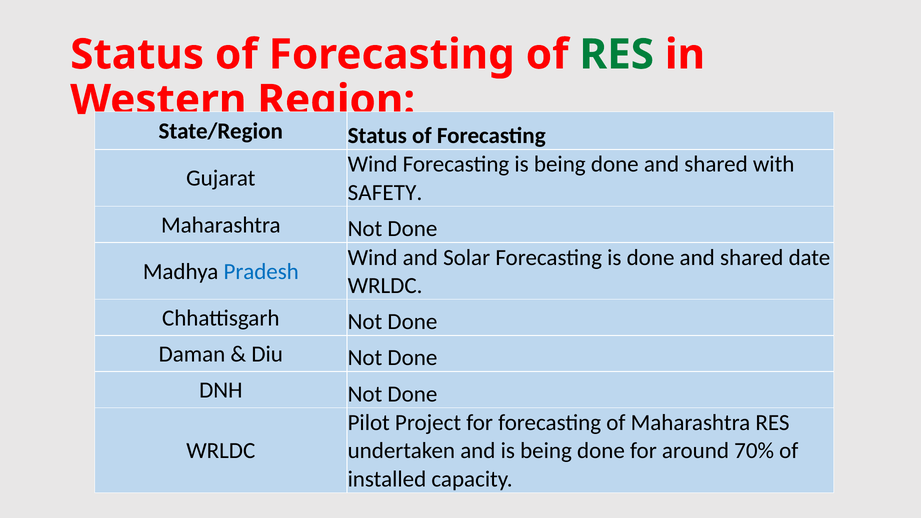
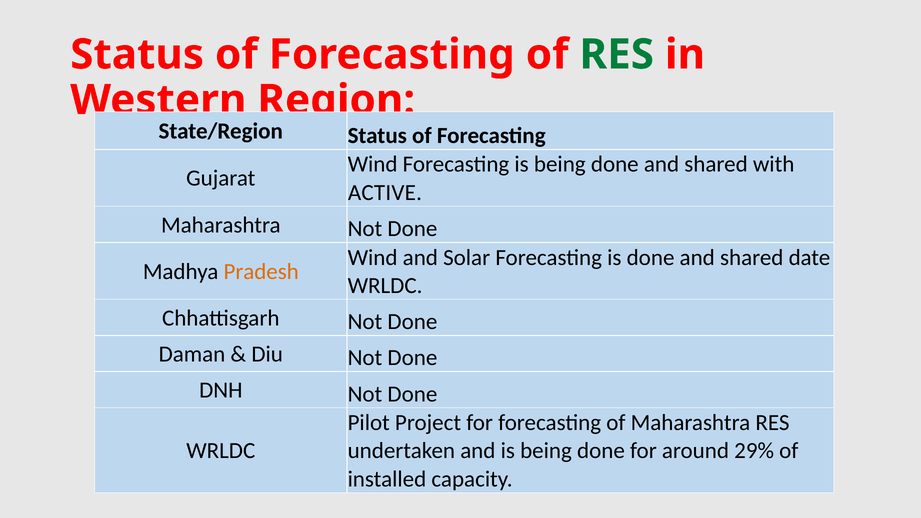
SAFETY: SAFETY -> ACTIVE (385, 192)
Pradesh colour: blue -> orange (261, 271)
70%: 70% -> 29% (754, 451)
